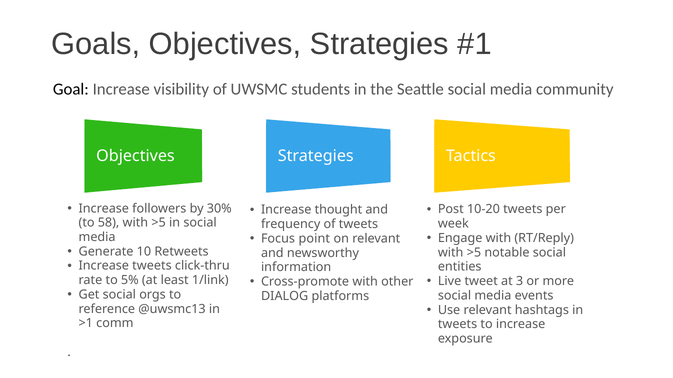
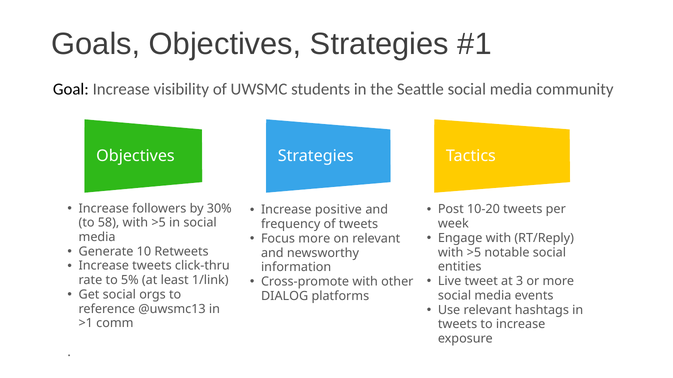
thought: thought -> positive (338, 210)
Focus point: point -> more (314, 239)
